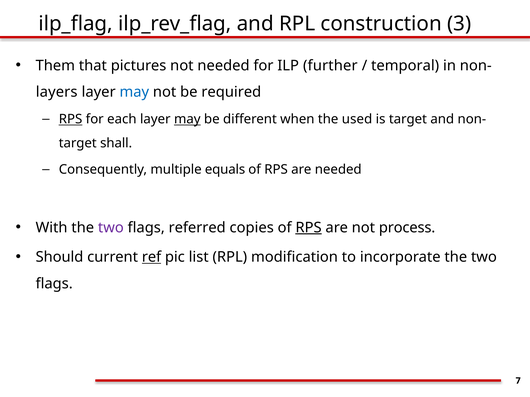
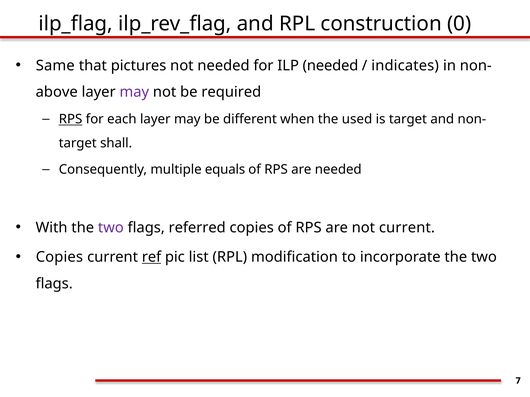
3: 3 -> 0 (459, 24)
Them: Them -> Same (55, 66)
ILP further: further -> needed (330, 66)
temporal: temporal -> indicates (405, 66)
layers: layers -> above (57, 92)
may colour: blue -> purple (134, 92)
may underline: present -> none (187, 119)
RPS underline: present -> none (309, 228)
not process: process -> current (407, 228)
Should: Should -> Copies (59, 257)
